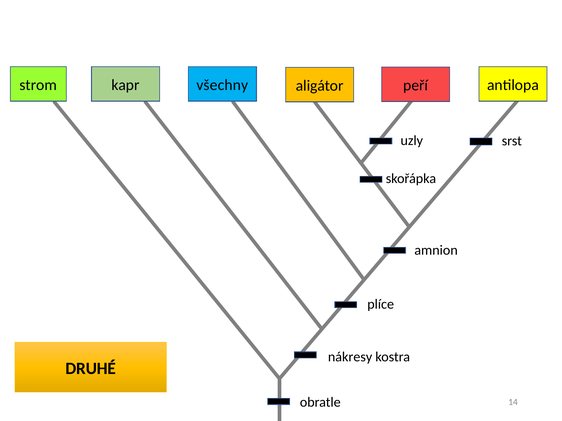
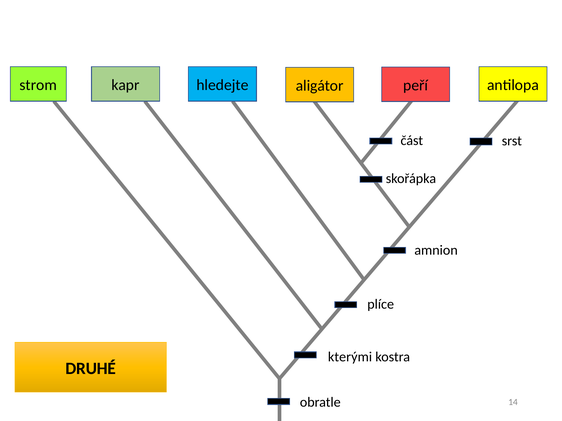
všechny: všechny -> hledejte (222, 85)
uzly: uzly -> část (412, 141)
nákresy: nákresy -> kterými (350, 357)
